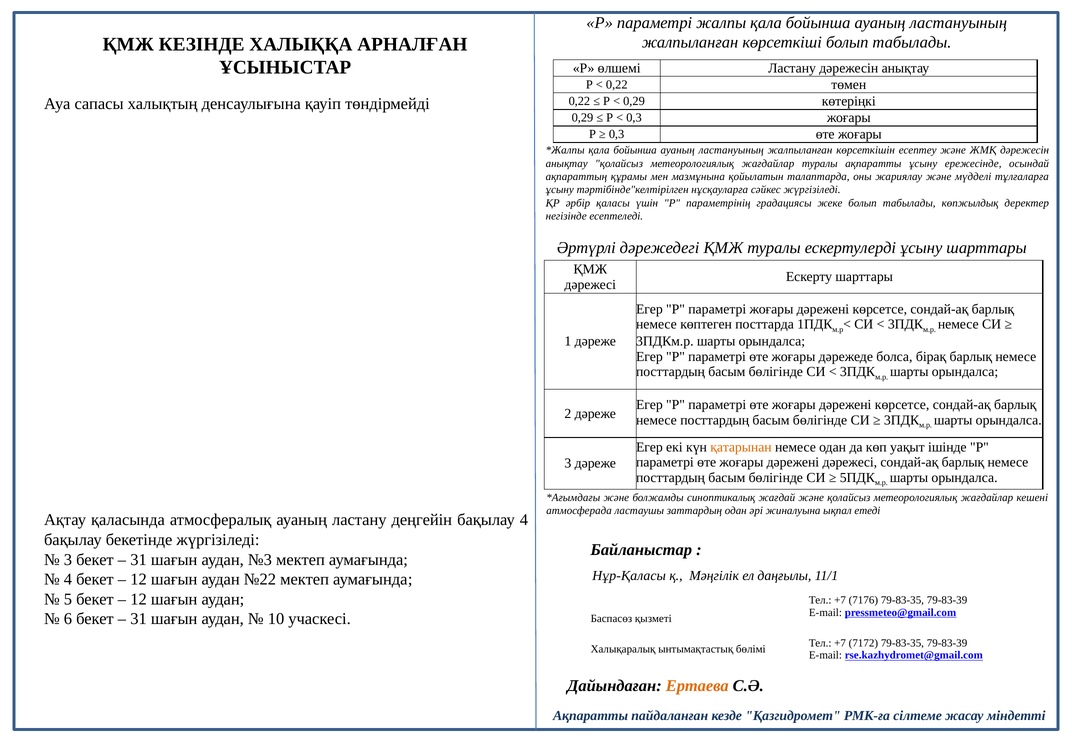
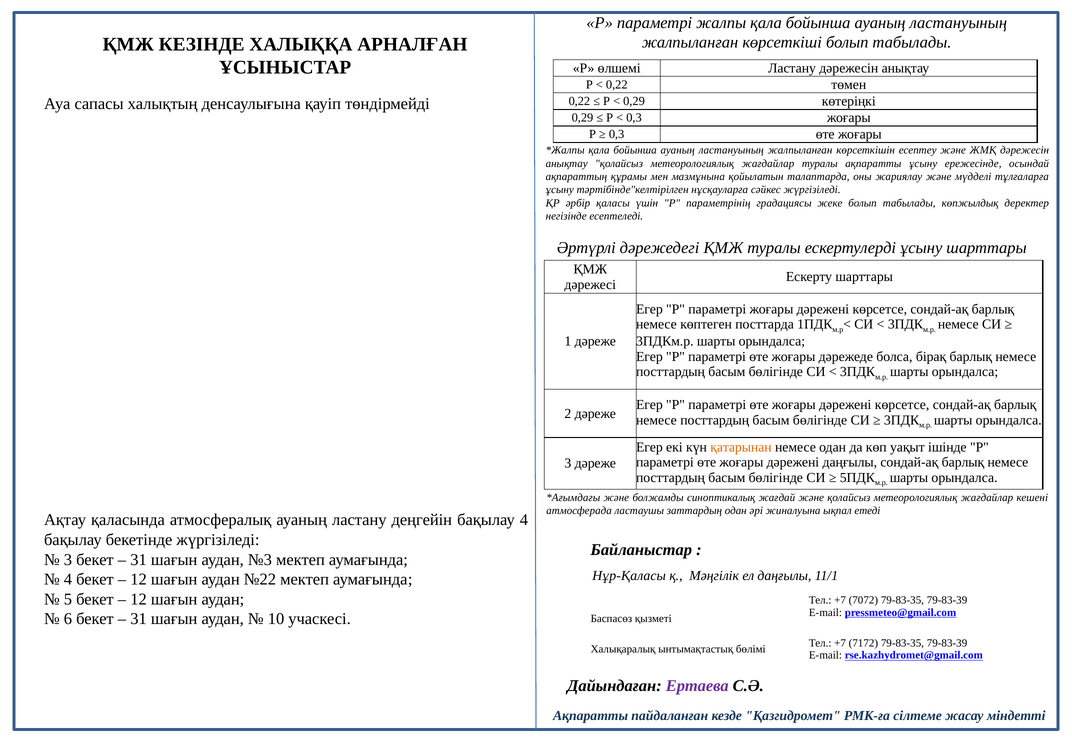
дәрежені дәрежесі: дәрежесі -> даңғылы (850, 462)
7176: 7176 -> 7072 (863, 600)
Ертаева colour: orange -> purple (697, 686)
